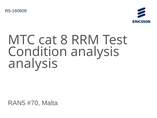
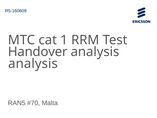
8: 8 -> 1 (64, 40)
Condition: Condition -> Handover (38, 52)
